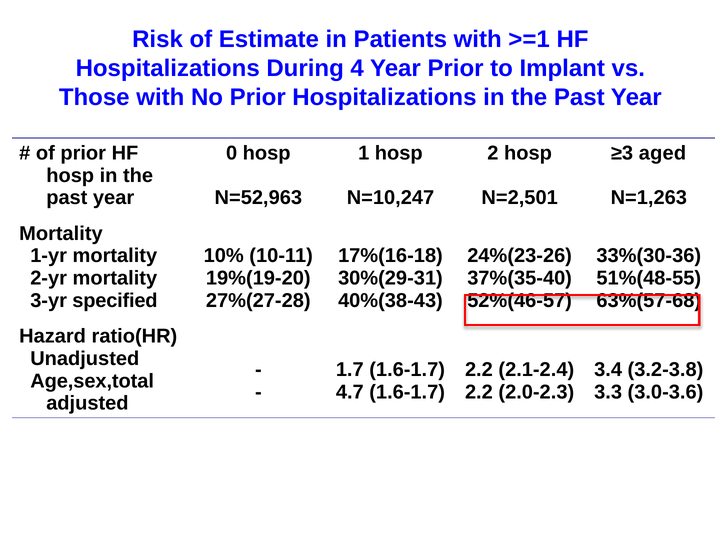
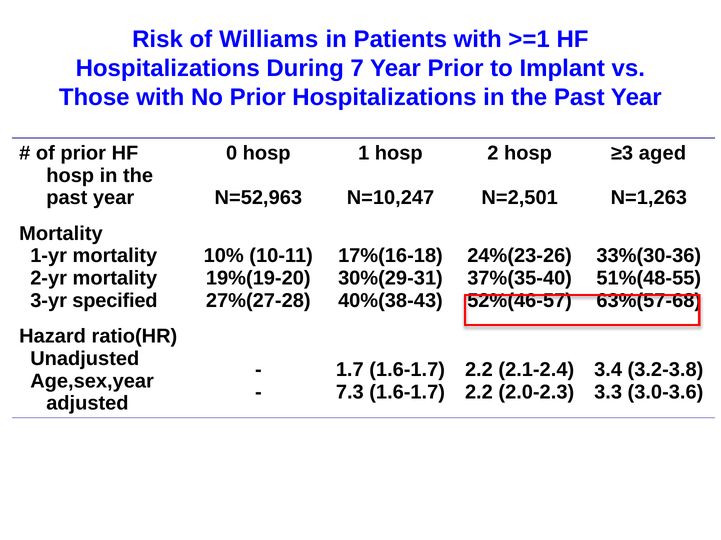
Estimate: Estimate -> Williams (269, 40)
4: 4 -> 7 (357, 68)
Age,sex,total: Age,sex,total -> Age,sex,year (92, 382)
4.7: 4.7 -> 7.3 (350, 393)
